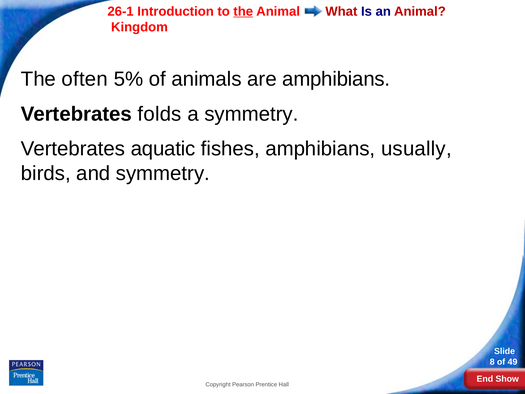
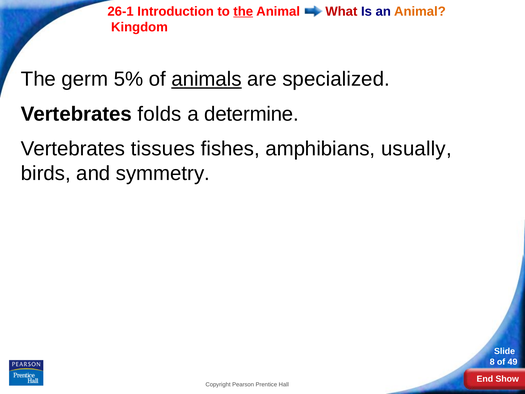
Animal colour: red -> orange (420, 11)
often: often -> germ (85, 79)
animals underline: none -> present (207, 79)
are amphibians: amphibians -> specialized (336, 79)
a symmetry: symmetry -> determine (251, 114)
aquatic: aquatic -> tissues (163, 149)
